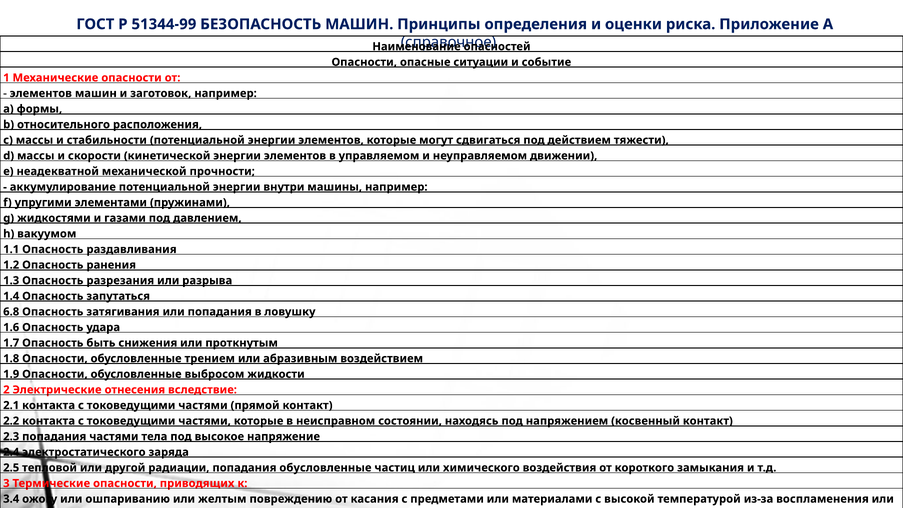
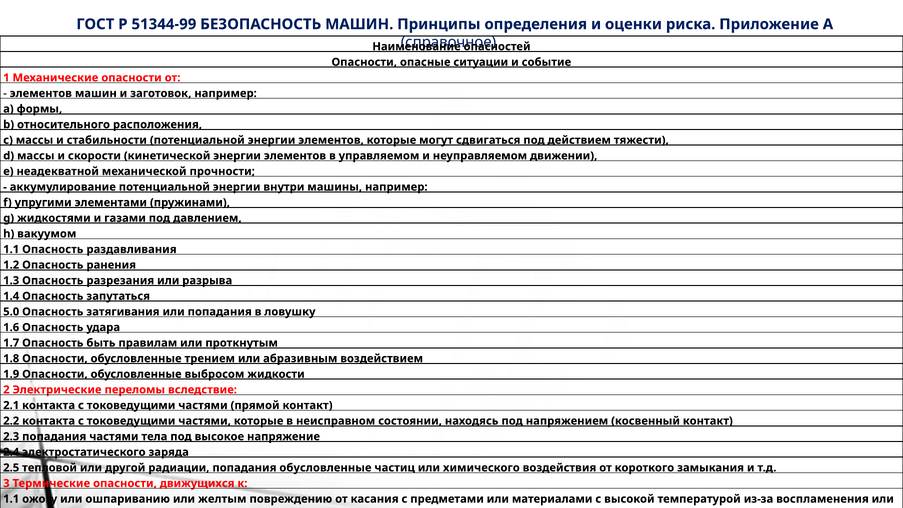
6.8: 6.8 -> 5.0 (11, 312)
снижения: снижения -> правилам (148, 343)
отнесения: отнесения -> переломы (135, 390)
приводящих: приводящих -> движущихся (197, 483)
3.4: 3.4 -> 1.1 (11, 499)
